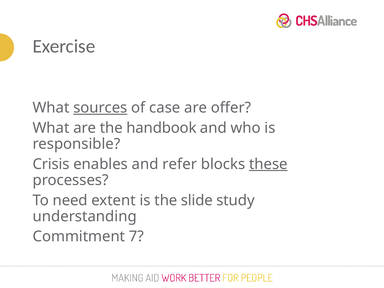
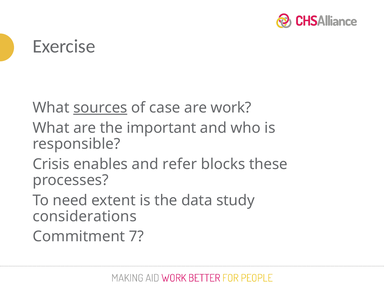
offer: offer -> work (231, 108)
handbook: handbook -> important (161, 128)
these underline: present -> none (268, 164)
slide: slide -> data (197, 200)
understanding: understanding -> considerations (85, 216)
